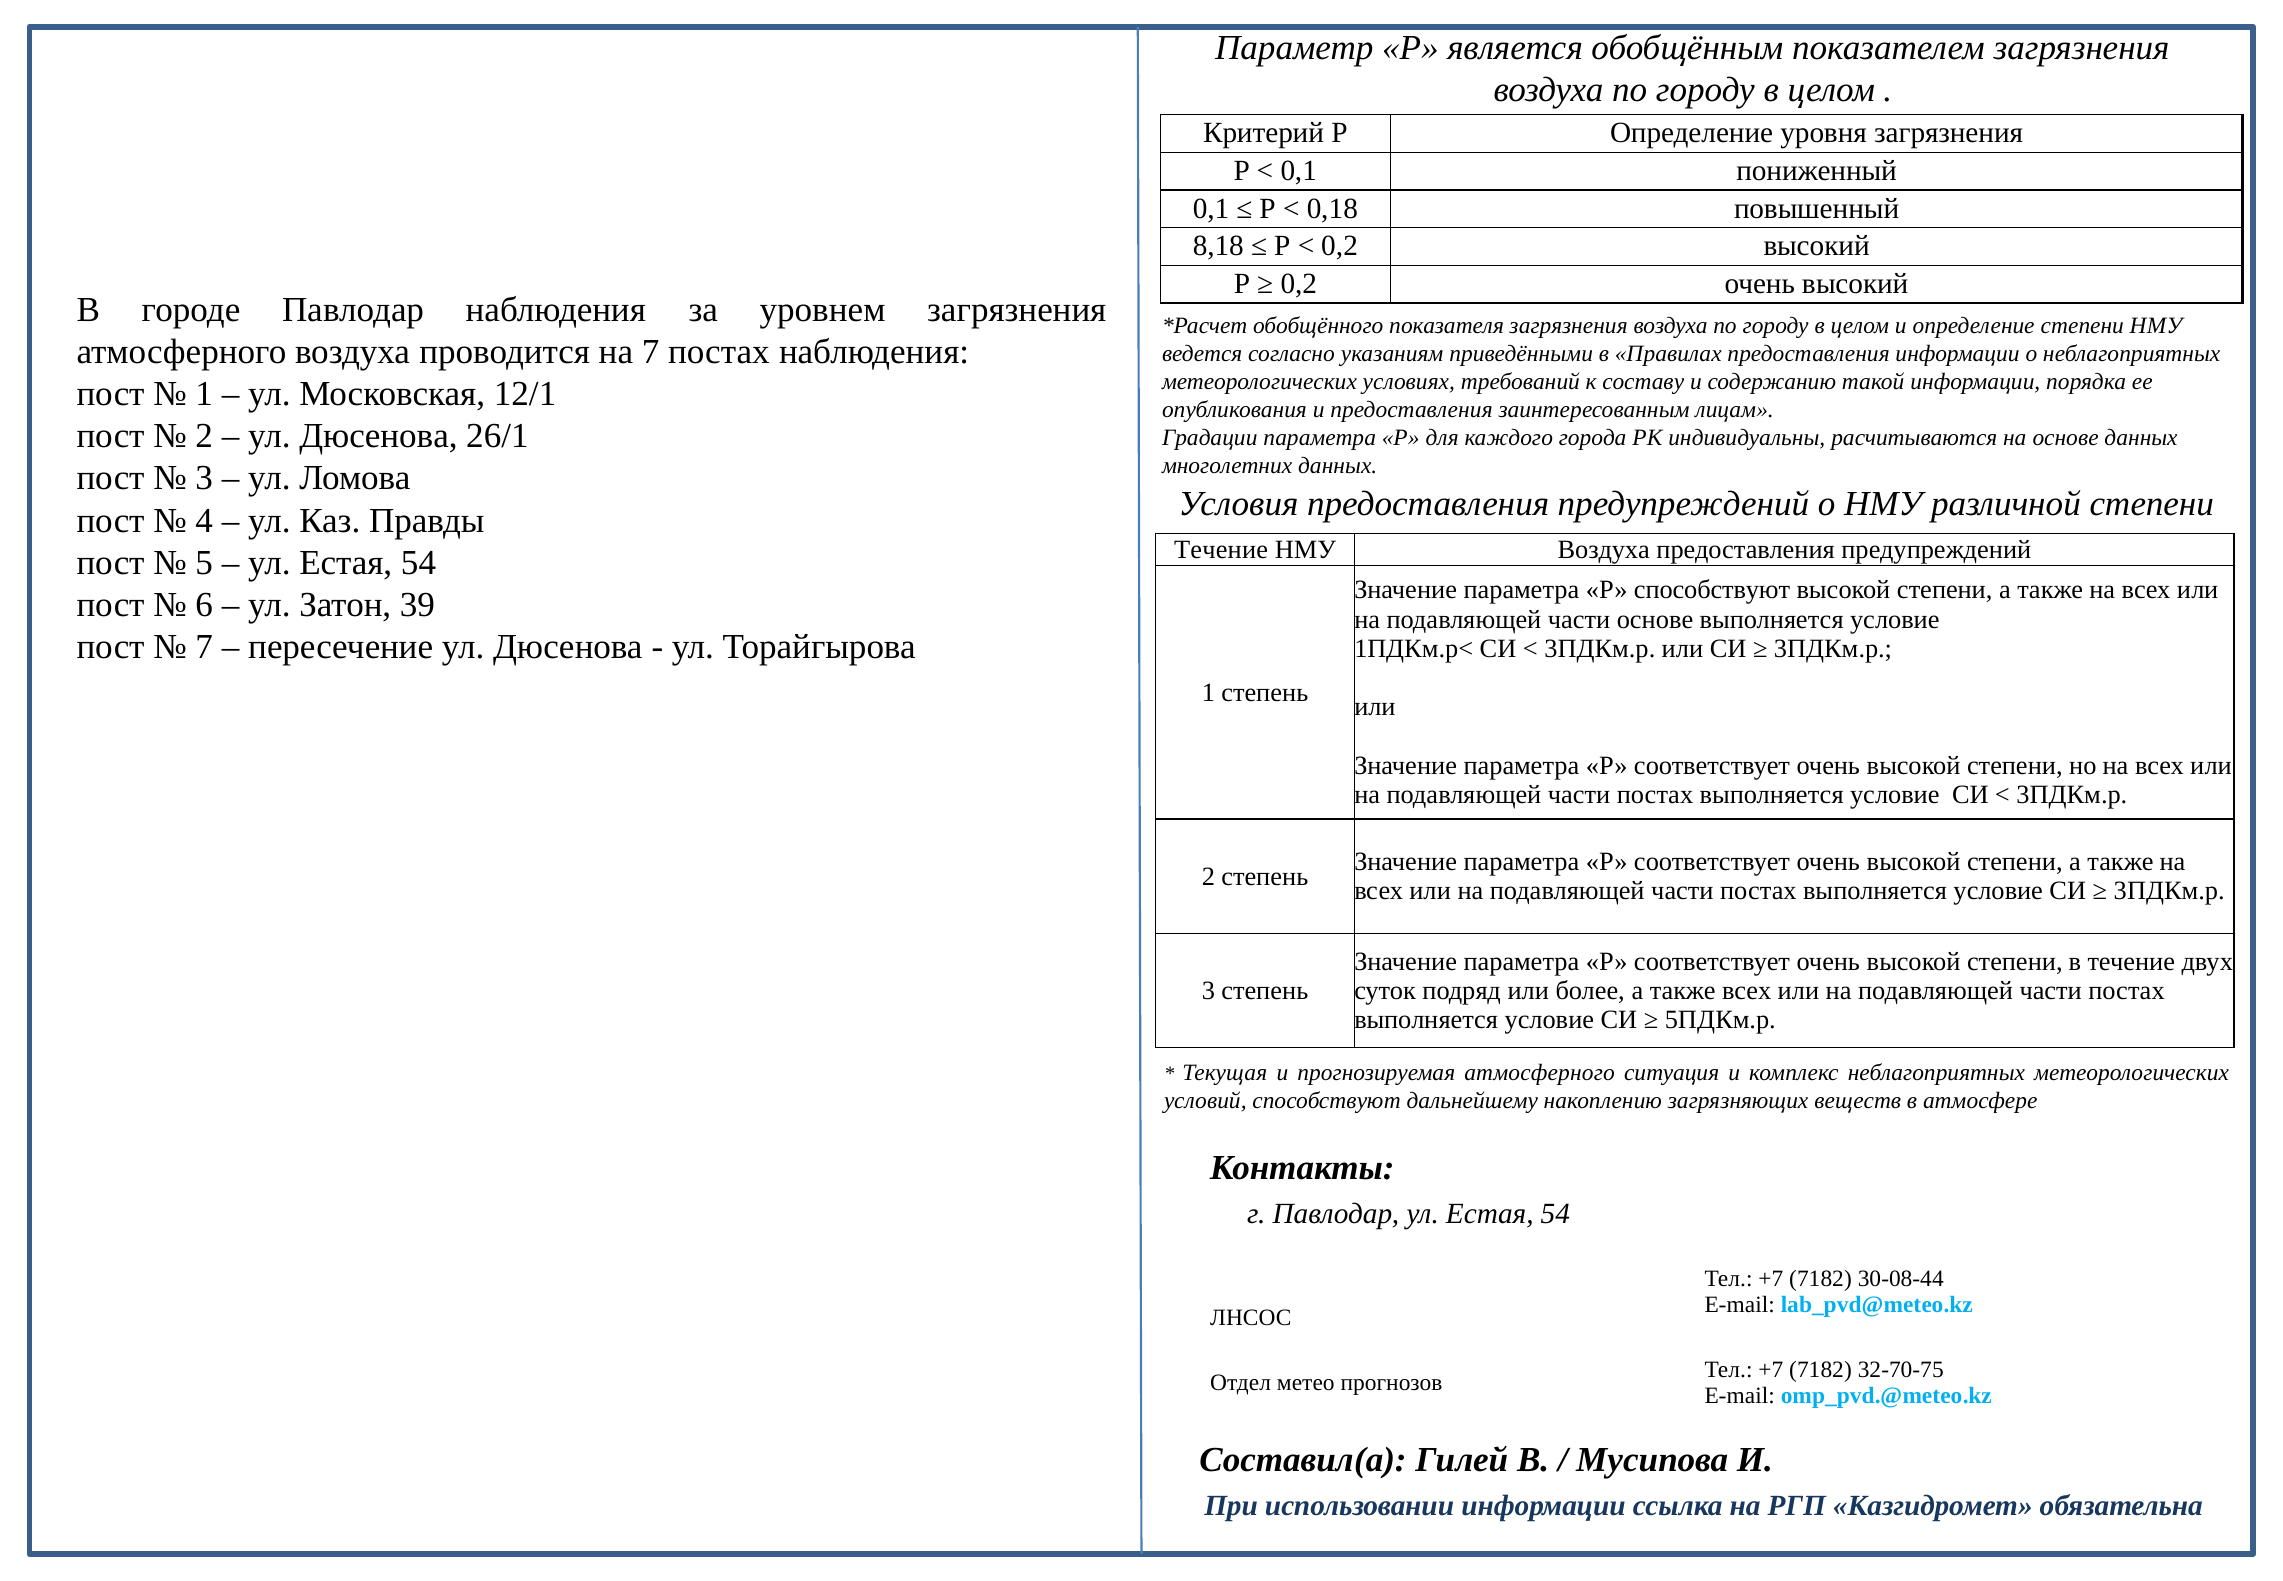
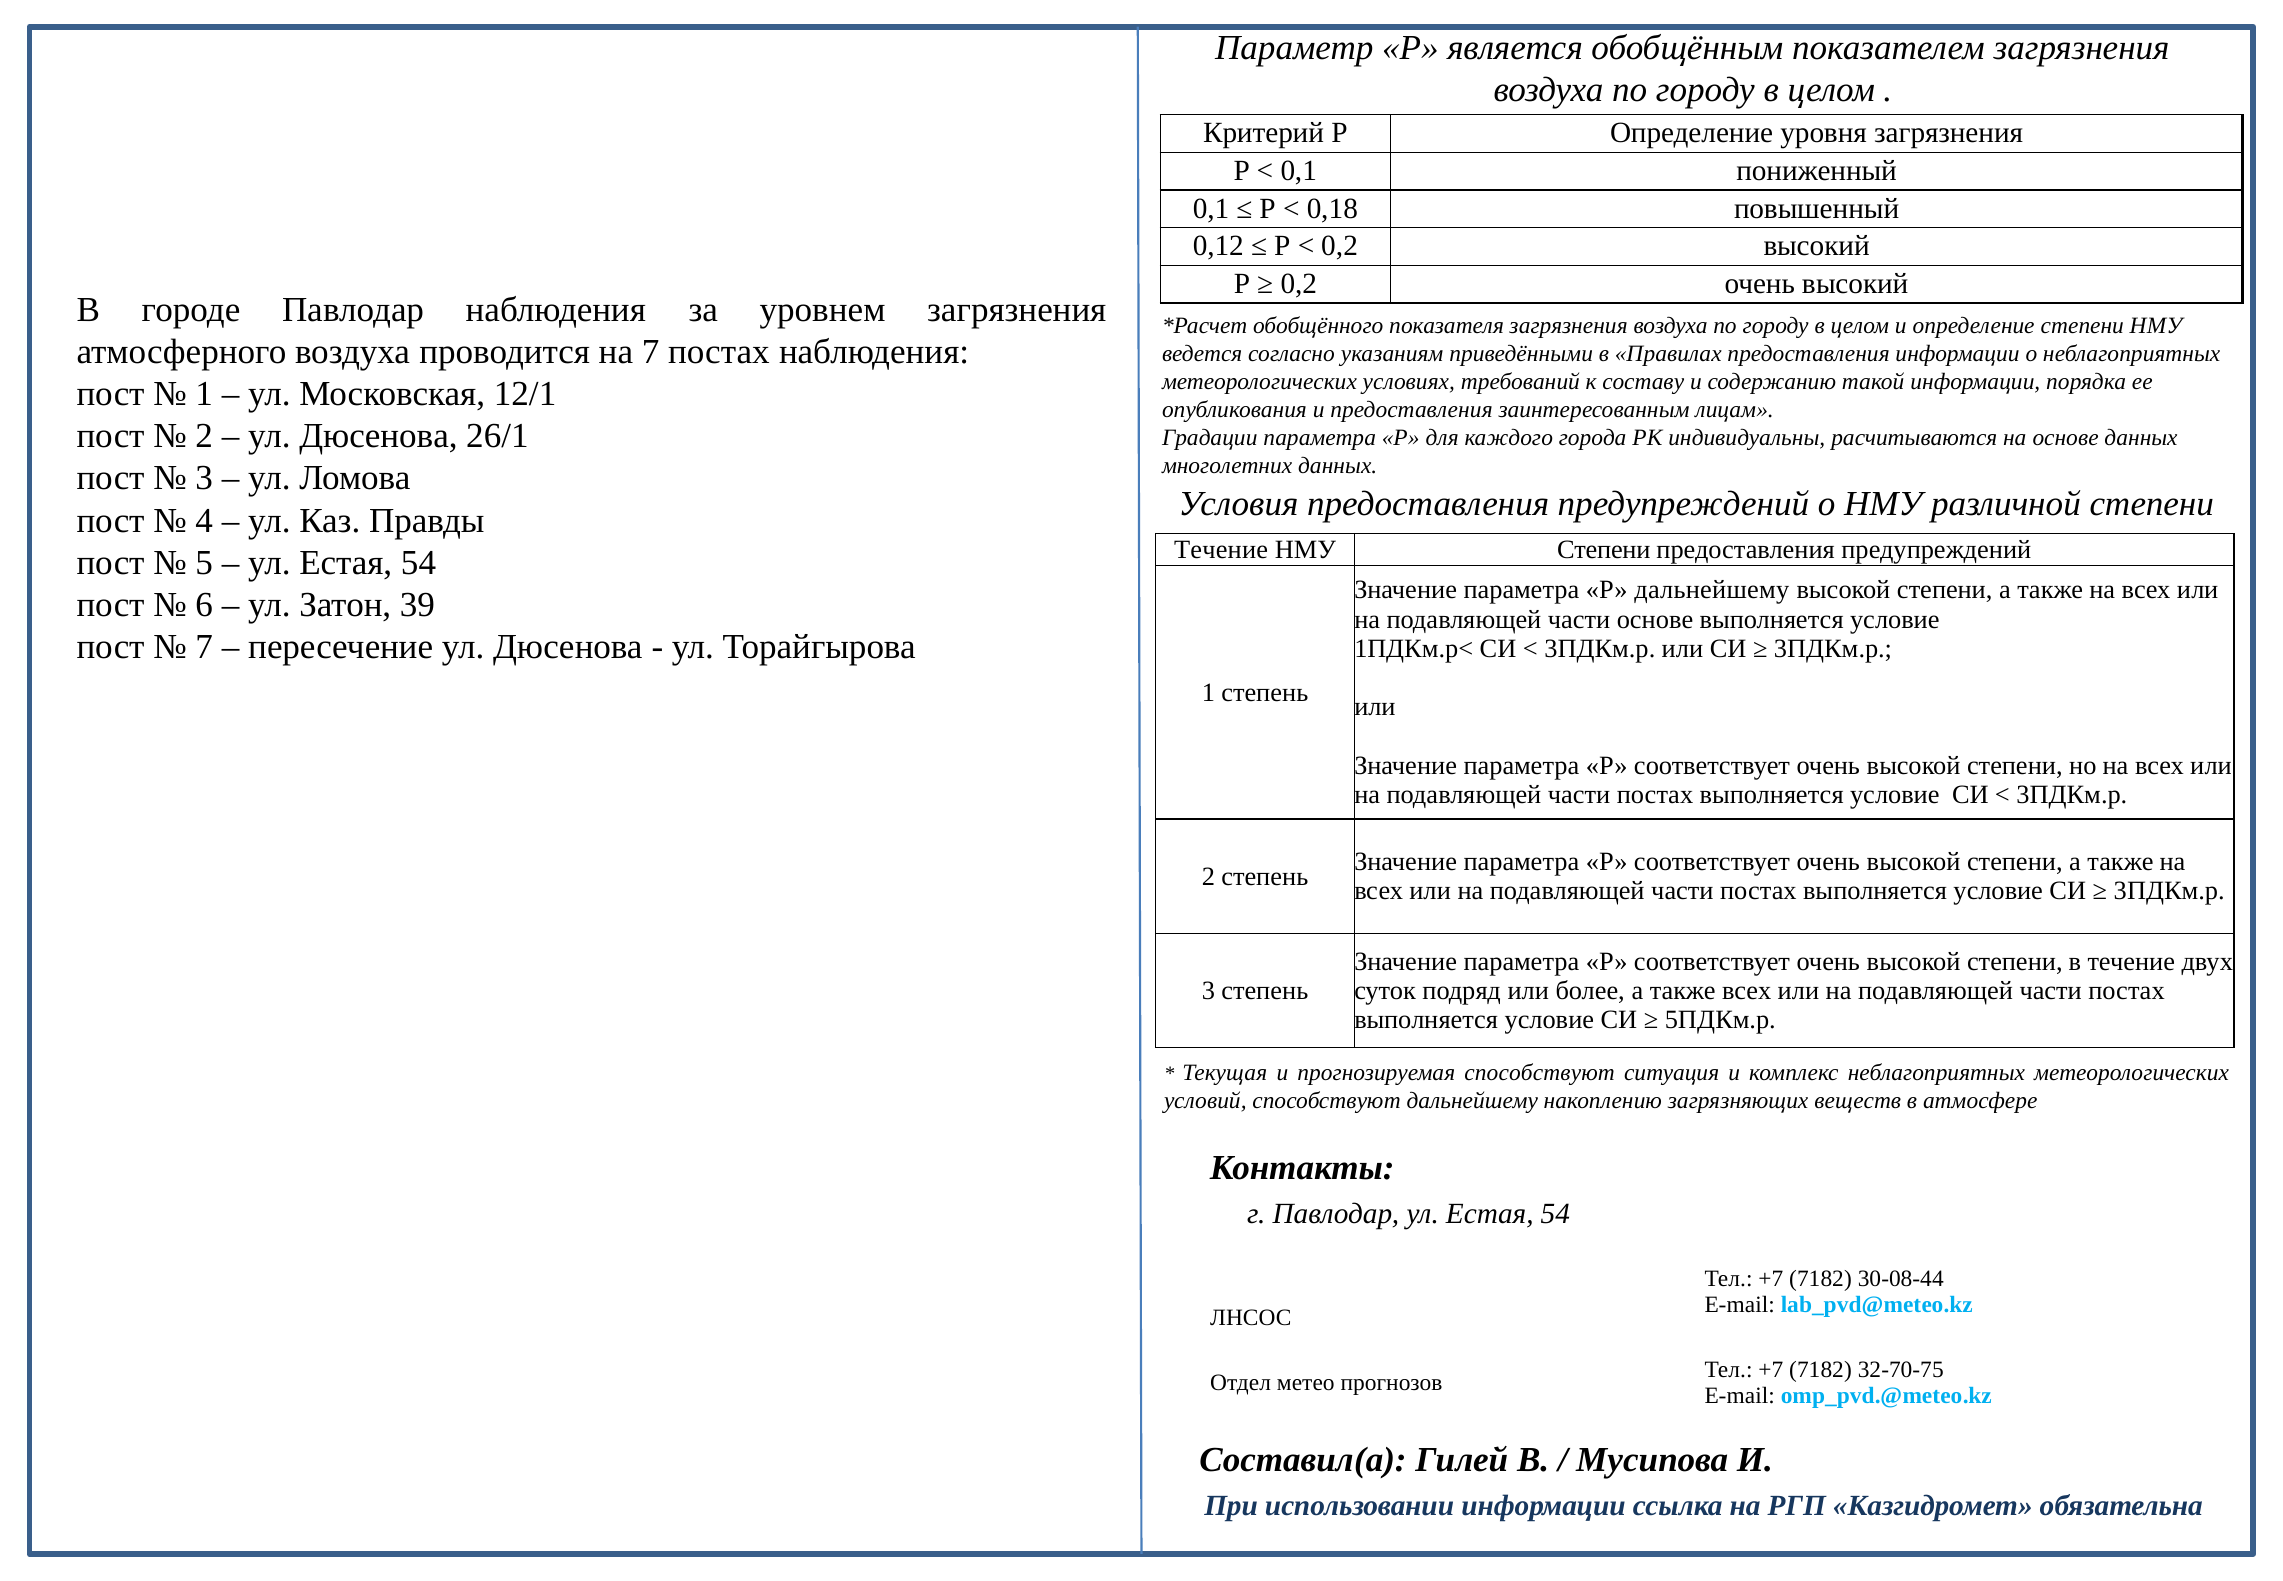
8,18: 8,18 -> 0,12 (1218, 246)
НМУ Воздуха: Воздуха -> Степени (1604, 549)
Р способствуют: способствуют -> дальнейшему (1712, 590)
прогнозируемая атмосферного: атмосферного -> способствуют (1540, 1073)
